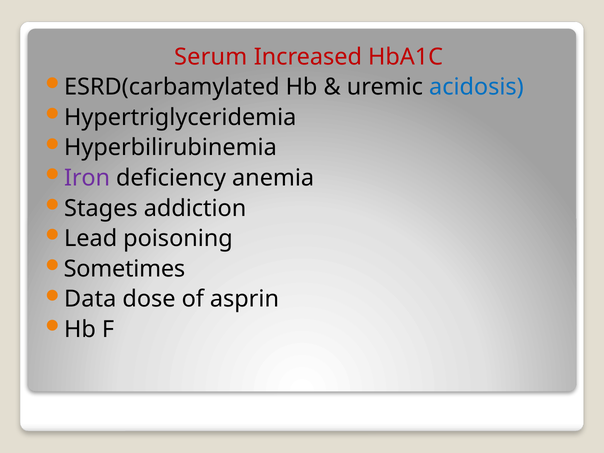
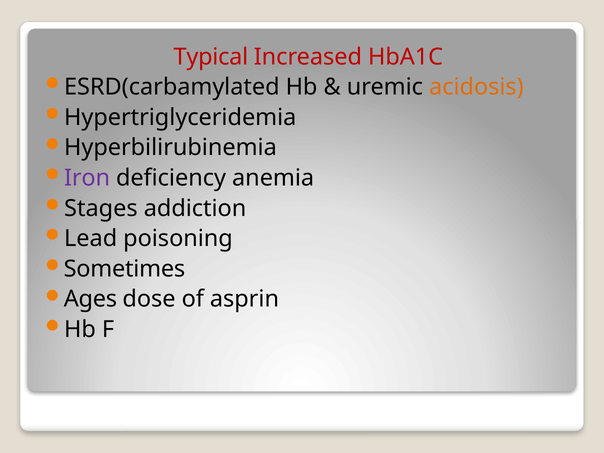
Serum: Serum -> Typical (211, 57)
acidosis colour: blue -> orange (476, 87)
Data: Data -> Ages (90, 299)
